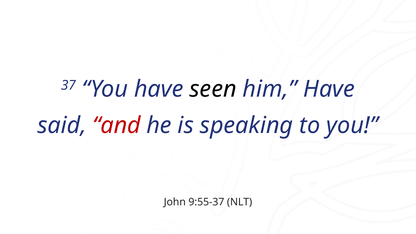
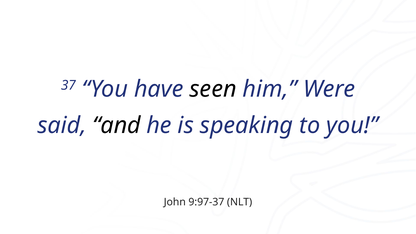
him Have: Have -> Were (329, 89)
and colour: red -> black (117, 125)
9:55-37: 9:55-37 -> 9:97-37 (206, 202)
